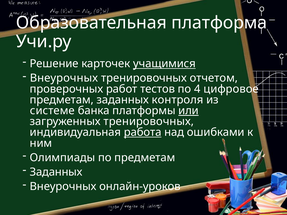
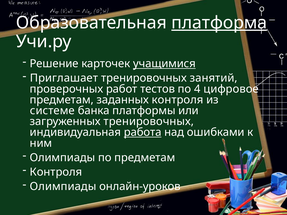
платформа underline: none -> present (219, 23)
Внеурочных: Внеурочных -> Приглашает (64, 78)
отчетом: отчетом -> занятий (214, 78)
или underline: present -> none (189, 111)
Заданных: Заданных -> Контроля (56, 172)
Внеурочных: Внеурочных -> Олимпиады (63, 187)
